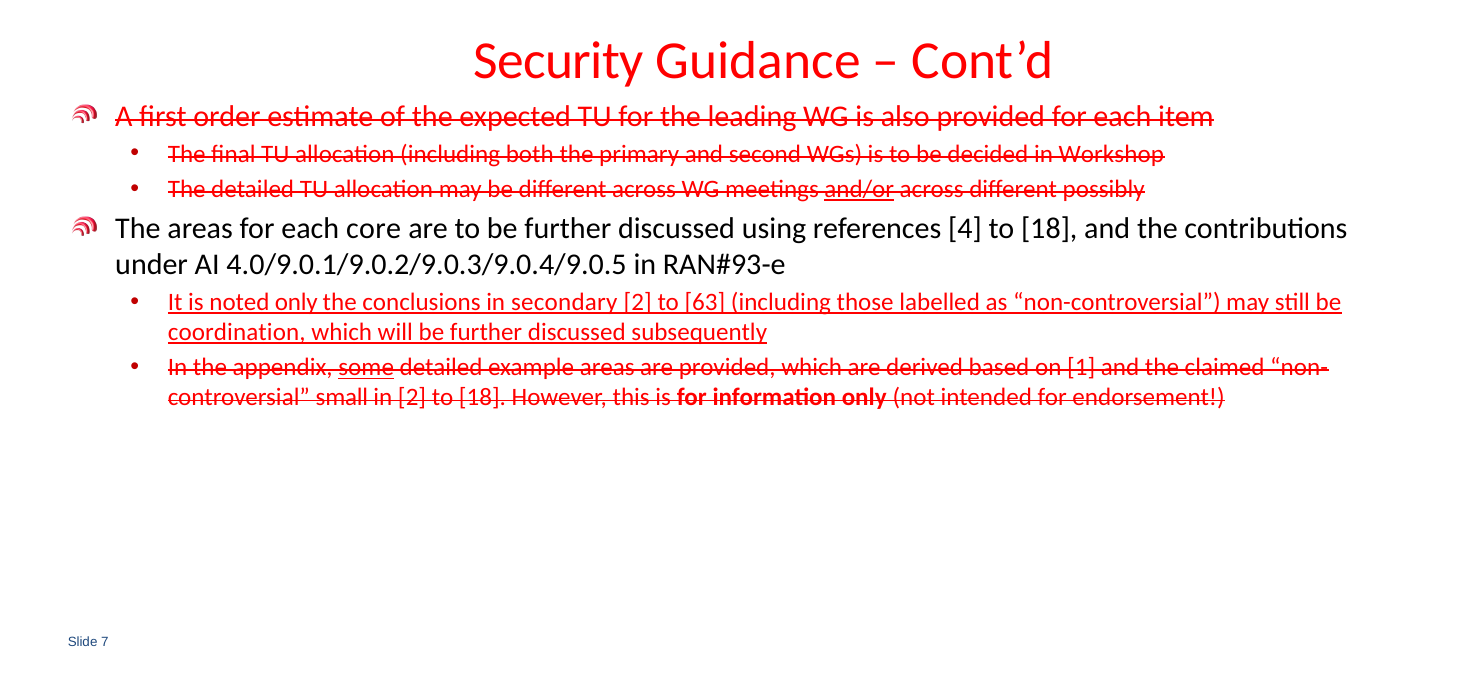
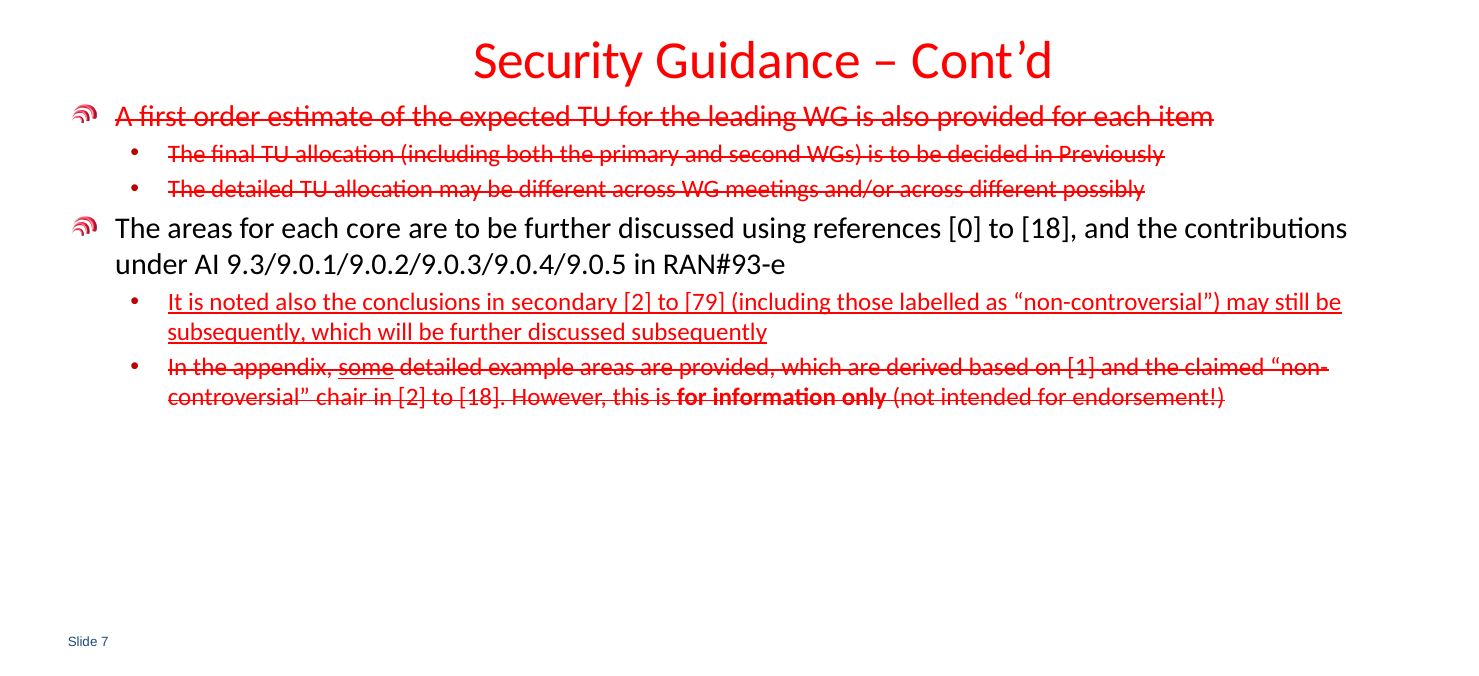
Workshop: Workshop -> Previously (1111, 154)
and/or underline: present -> none (859, 189)
4: 4 -> 0 (965, 229)
4.0/9.0.1/9.0.2/9.0.3/9.0.4/9.0.5: 4.0/9.0.1/9.0.2/9.0.3/9.0.4/9.0.5 -> 9.3/9.0.1/9.0.2/9.0.3/9.0.4/9.0.5 (427, 265)
noted only: only -> also (296, 303)
63: 63 -> 79 (705, 303)
coordination: coordination -> subsequently (237, 333)
small: small -> chair (342, 398)
